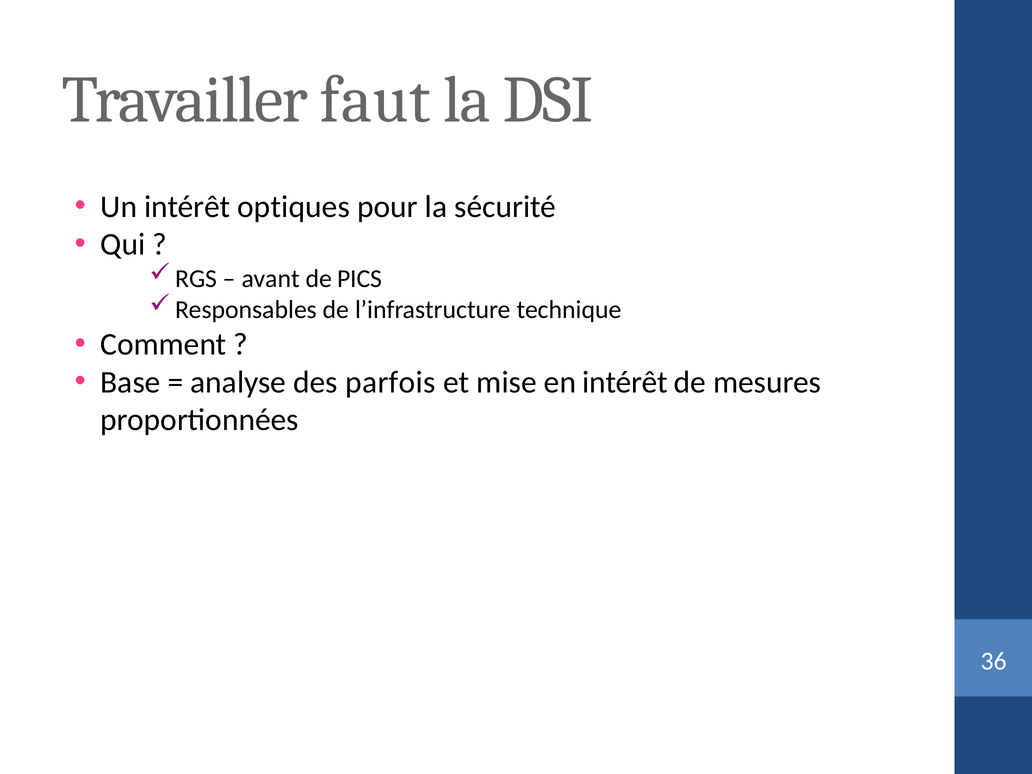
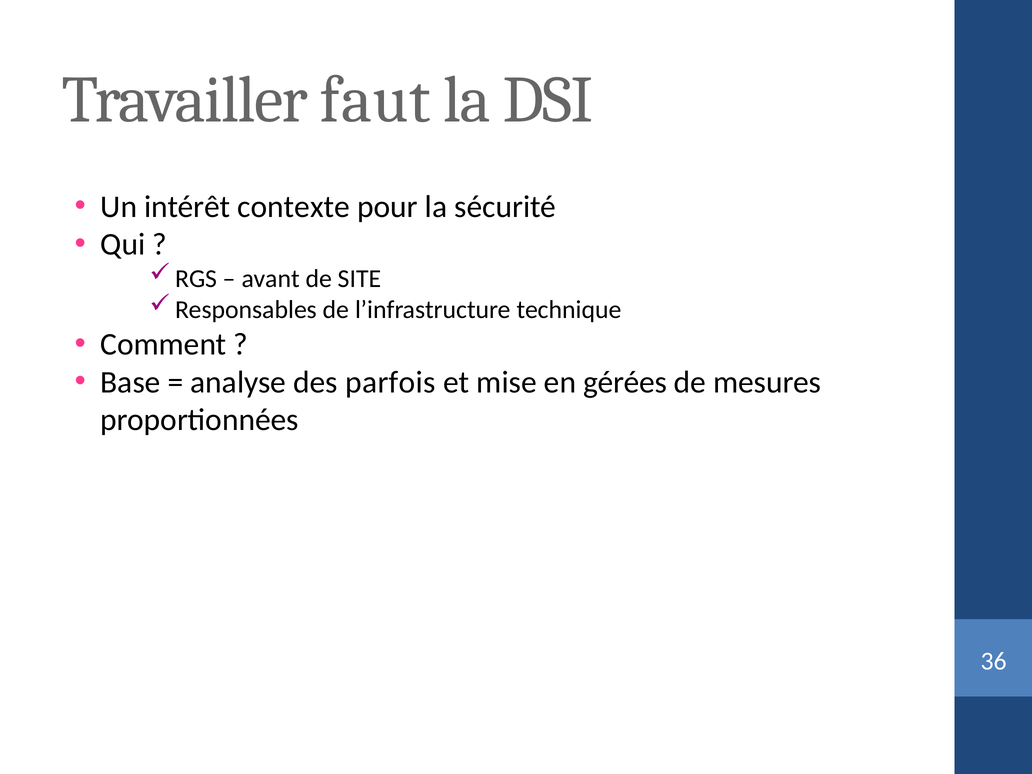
optiques: optiques -> contexte (294, 207)
PICS: PICS -> SITE (359, 279)
en intérêt: intérêt -> gérées (625, 382)
